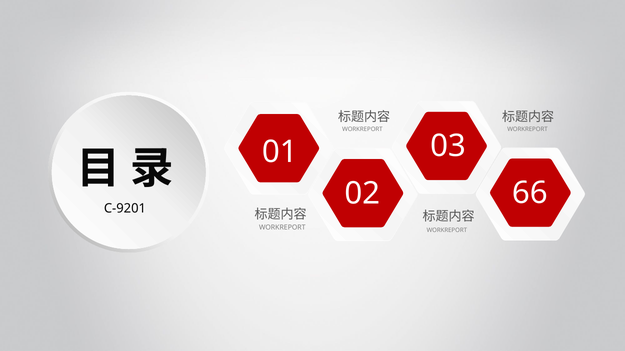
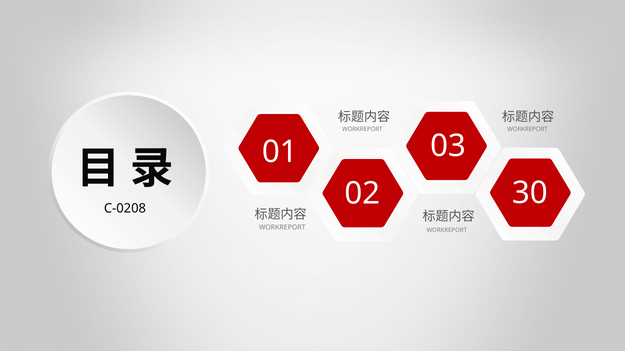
66: 66 -> 30 (530, 193)
C-9201: C-9201 -> C-0208 (125, 209)
